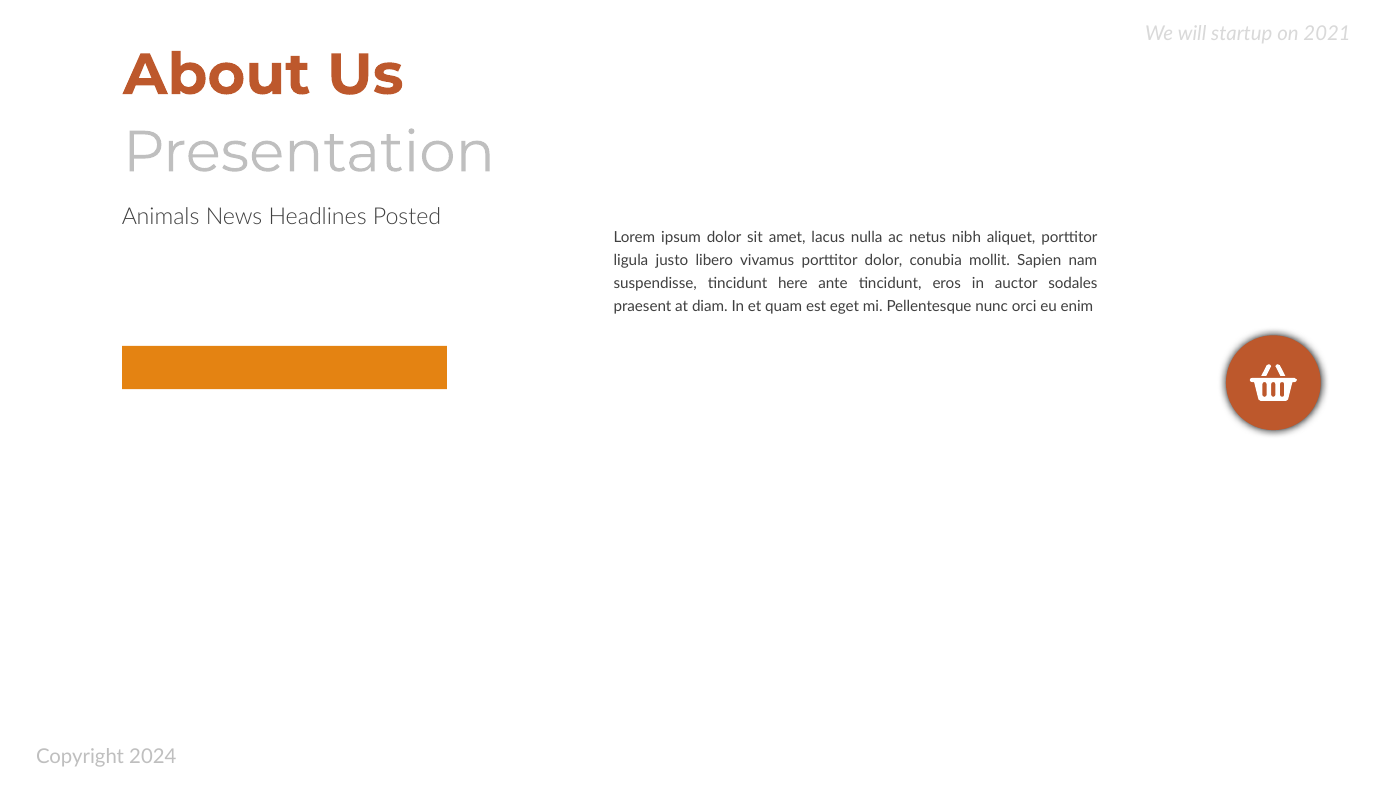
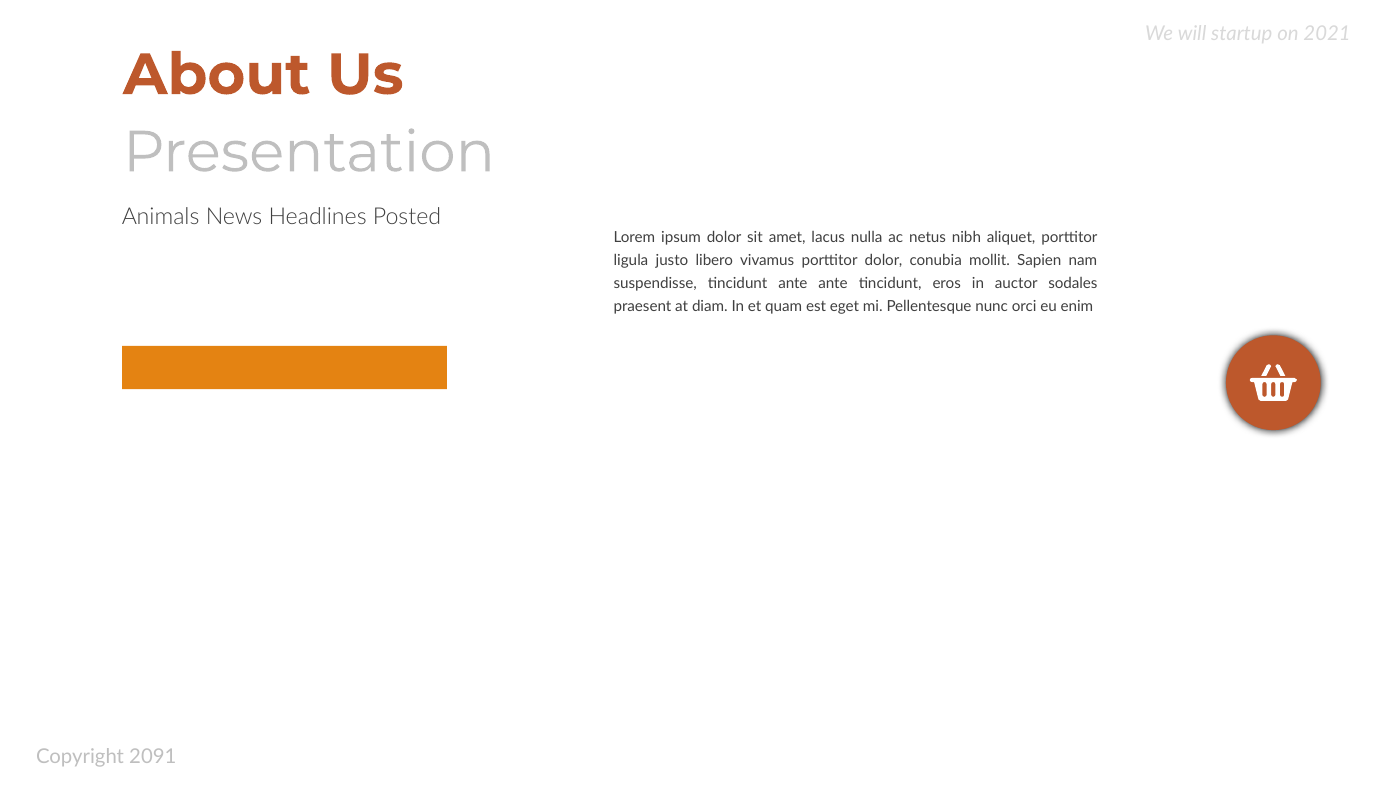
tincidunt here: here -> ante (793, 283)
2024: 2024 -> 2091 (153, 757)
